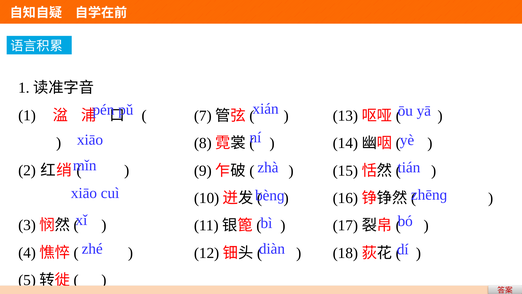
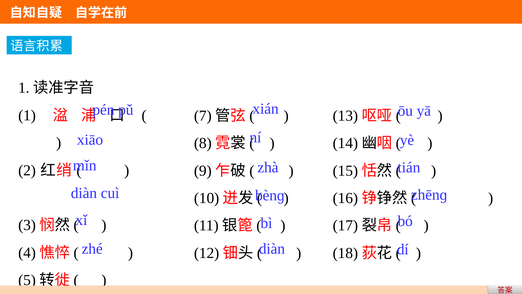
xiāo: xiāo -> diàn (84, 193)
